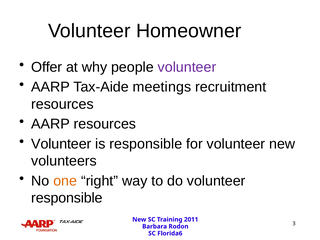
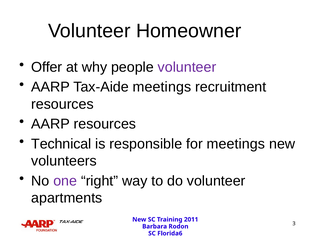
Volunteer: Volunteer -> Technical (61, 144)
for volunteer: volunteer -> meetings (236, 144)
one colour: orange -> purple (65, 181)
responsible: responsible -> apartments (67, 198)
